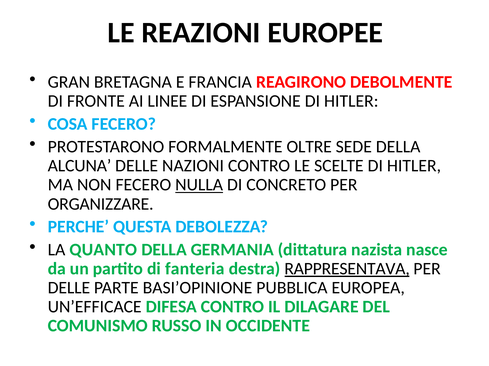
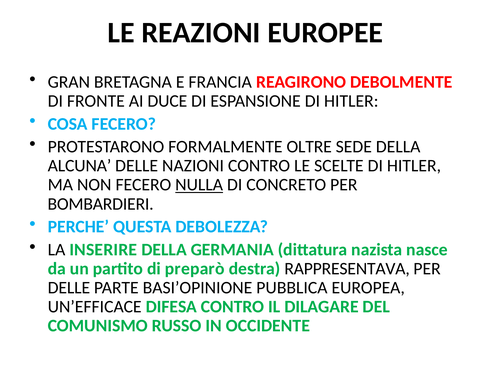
LINEE: LINEE -> DUCE (167, 101)
ORGANIZZARE: ORGANIZZARE -> BOMBARDIERI (101, 204)
QUANTO: QUANTO -> INSERIRE (103, 250)
fanteria: fanteria -> preparò (195, 269)
RAPPRESENTAVA underline: present -> none (347, 269)
